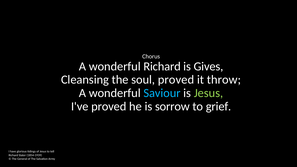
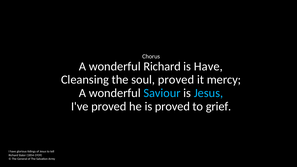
is Gives: Gives -> Have (208, 66)
throw: throw -> mercy (224, 80)
Jesus colour: light green -> light blue (208, 93)
is sorrow: sorrow -> proved (172, 106)
